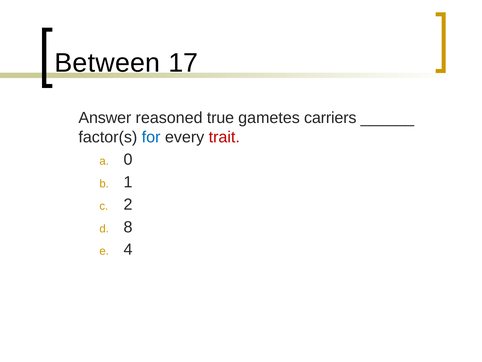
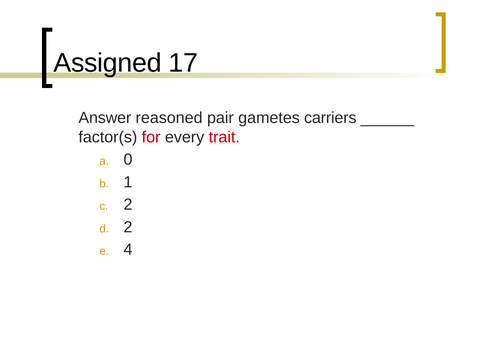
Between: Between -> Assigned (108, 63)
true: true -> pair (220, 118)
for colour: blue -> red (151, 137)
8: 8 -> 2 (128, 227)
